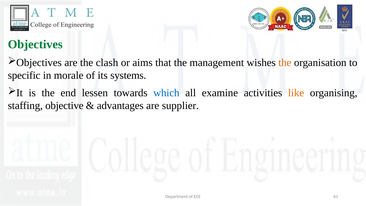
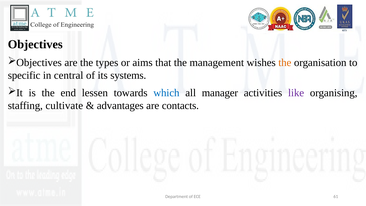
Objectives colour: green -> black (35, 44)
clash: clash -> types (107, 63)
morale: morale -> central (69, 75)
examine: examine -> manager (220, 93)
like colour: orange -> purple (296, 93)
objective: objective -> cultivate (64, 106)
supplier: supplier -> contacts (180, 106)
